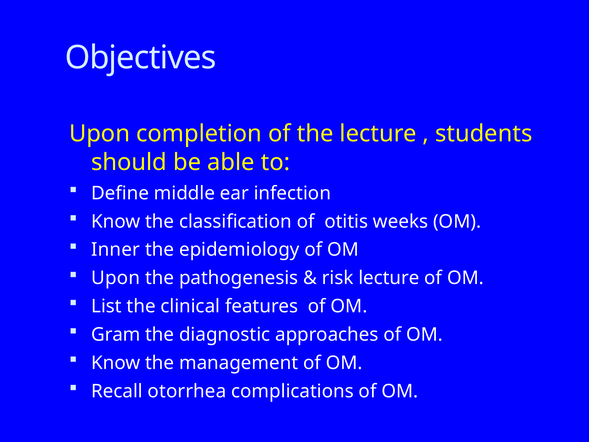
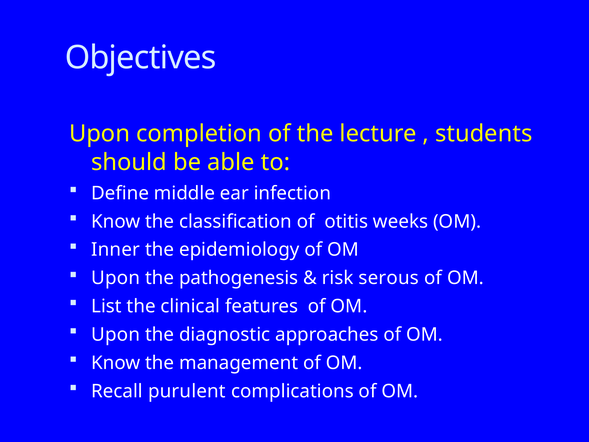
risk lecture: lecture -> serous (389, 278)
Gram: Gram -> Upon (116, 335)
otorrhea: otorrhea -> purulent (187, 391)
